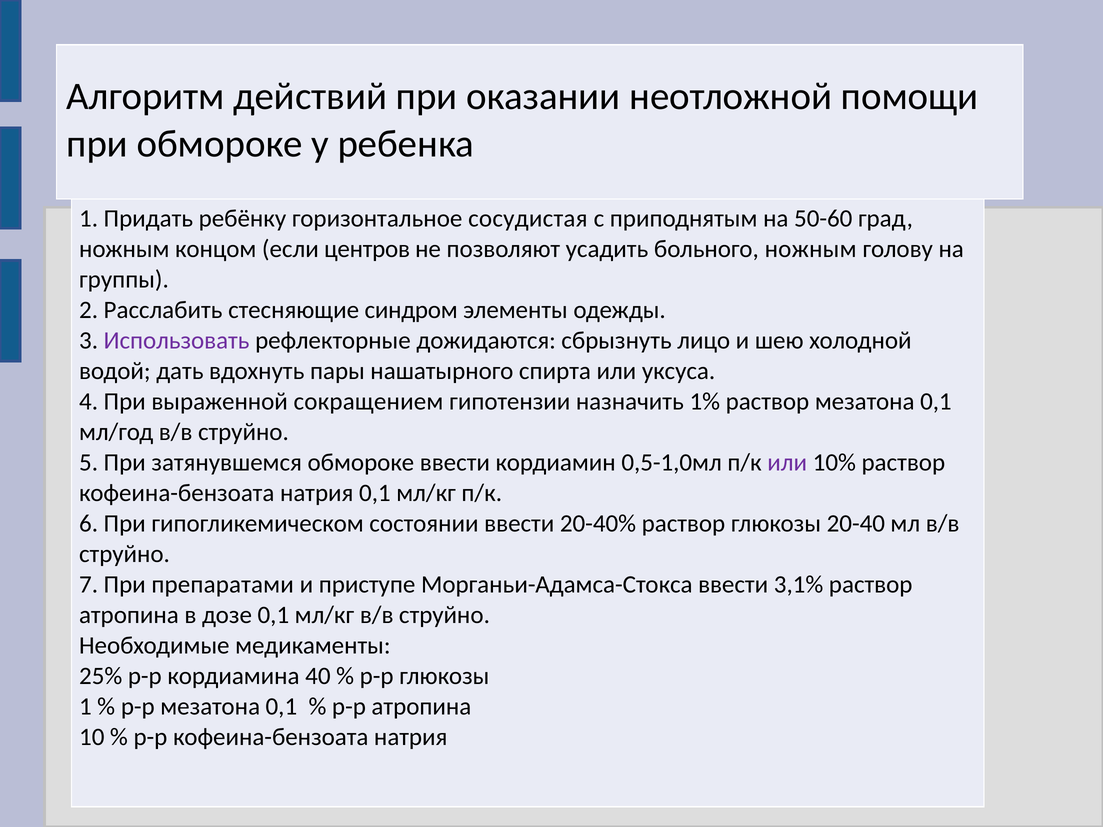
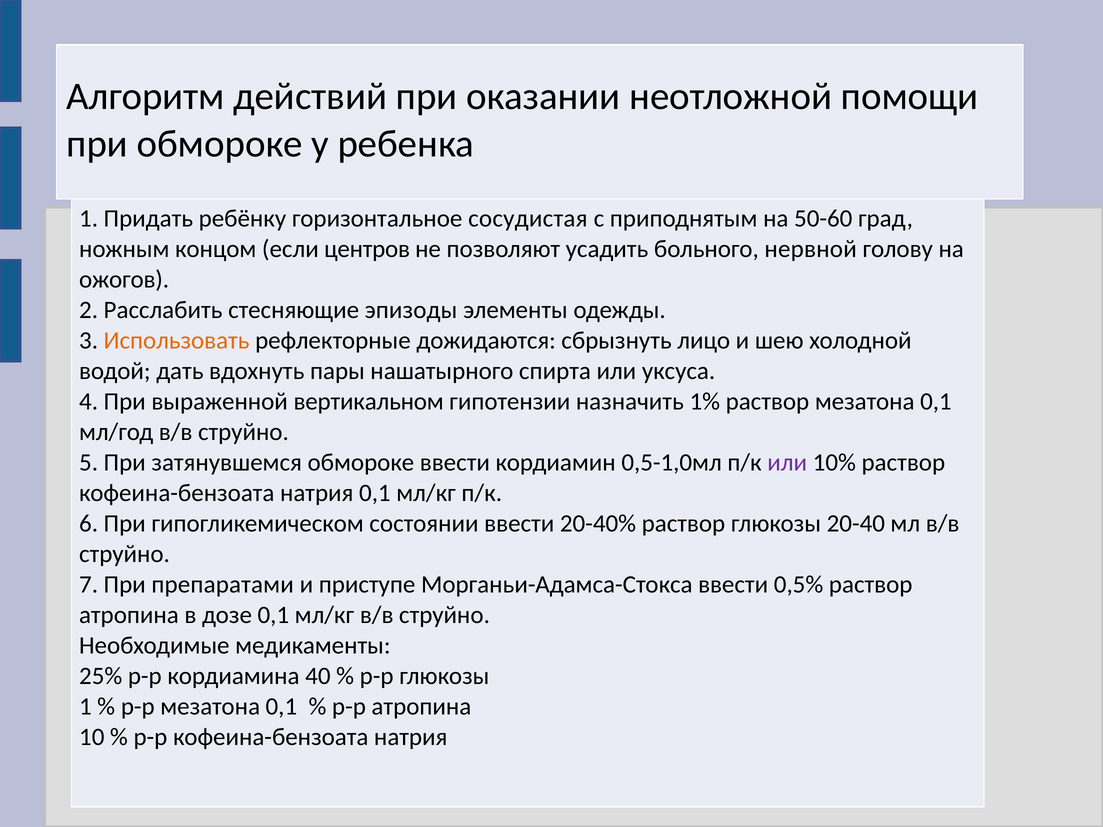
больного ножным: ножным -> нервной (811, 249)
группы: группы -> ожогов (124, 279)
синдром: синдром -> эпизоды (411, 310)
Использовать colour: purple -> orange (177, 340)
сокращением: сокращением -> вертикальном (369, 401)
3,1%: 3,1% -> 0,5% (799, 585)
